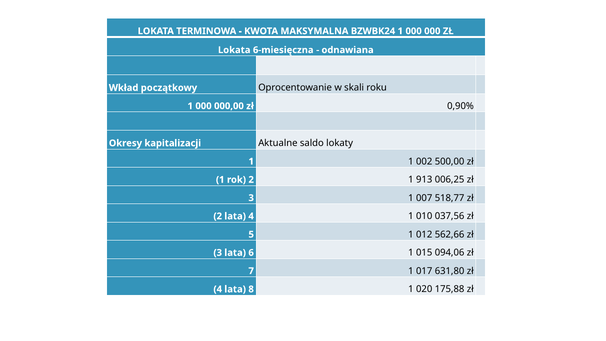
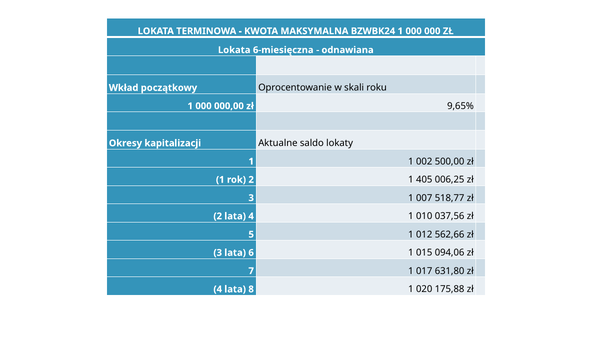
0,90%: 0,90% -> 9,65% (460, 106)
913: 913 -> 405 (424, 180)
